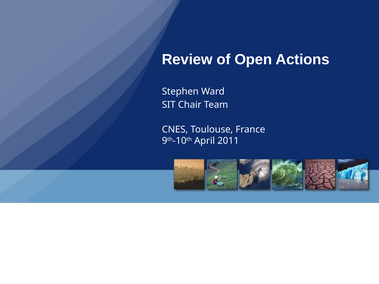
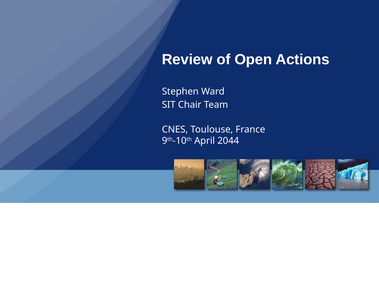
2011: 2011 -> 2044 (228, 141)
